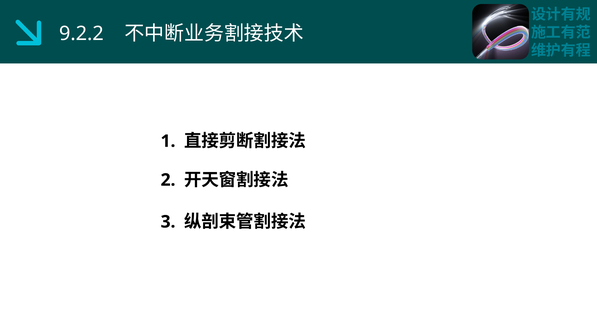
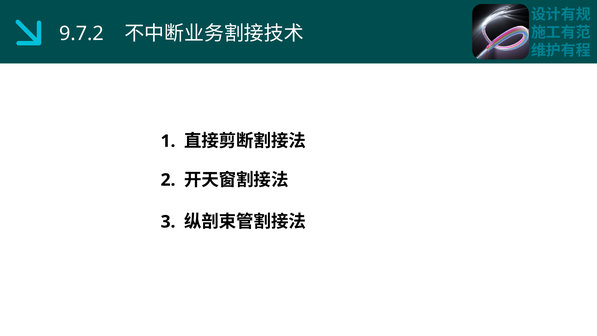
9.2.2: 9.2.2 -> 9.7.2 (82, 34)
